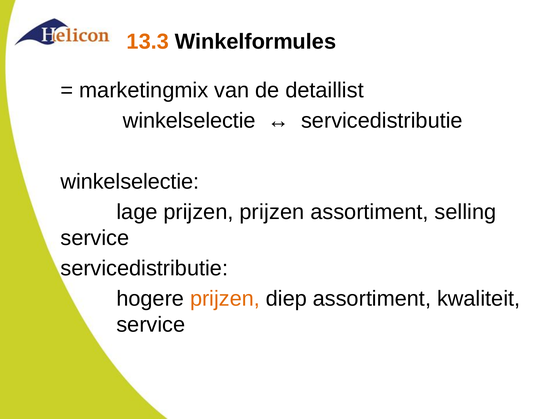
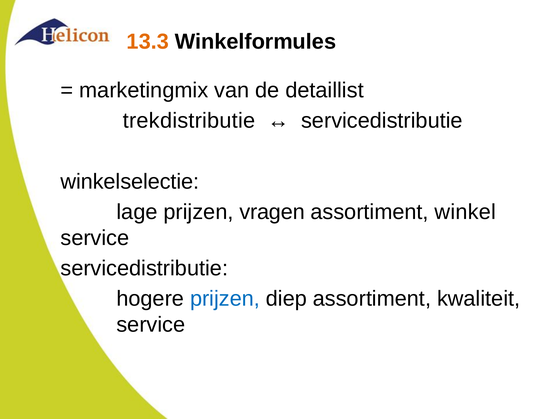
winkelselectie: winkelselectie -> trekdistributie (189, 121)
prijzen prijzen: prijzen -> vragen (272, 212)
selling: selling -> winkel (465, 212)
prijzen colour: orange -> blue (225, 299)
